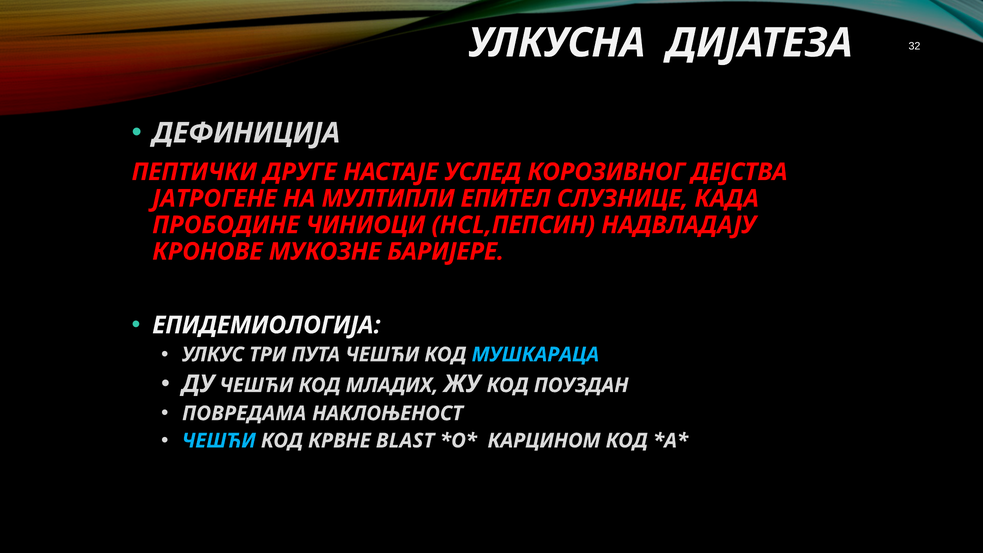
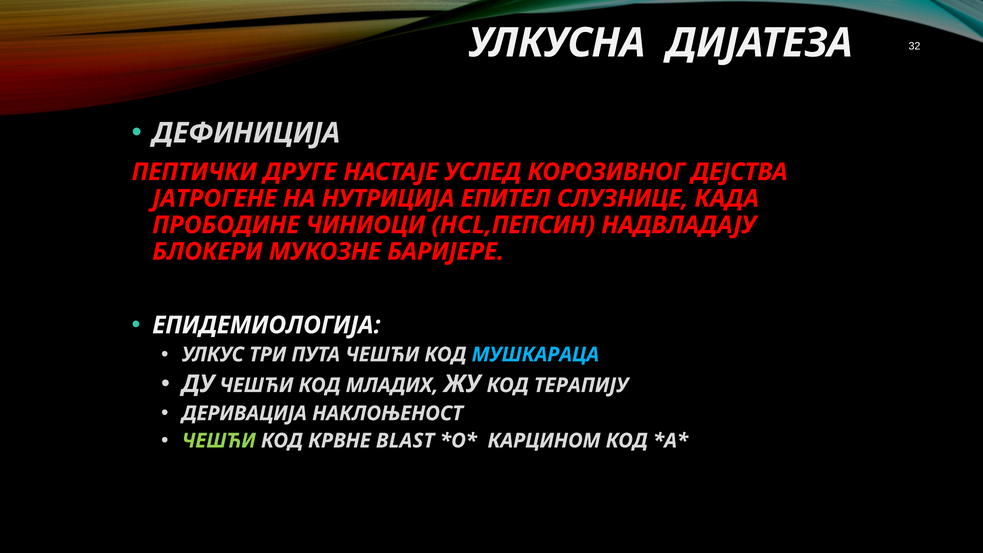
МУЛТИПЛИ: МУЛТИПЛИ -> НУТРИЦИЈА (388, 198)
КРОНОВЕ: КРОНОВЕ -> БЛОКЕРИ (207, 252)
ПОУЗДАН: ПОУЗДАН -> ТЕРАПИЈУ (581, 385)
ПОВРЕДАМА: ПОВРЕДАМА -> ДЕРИВАЦИЈА (244, 413)
ЧЕШЋИ colour: light blue -> light green (219, 441)
